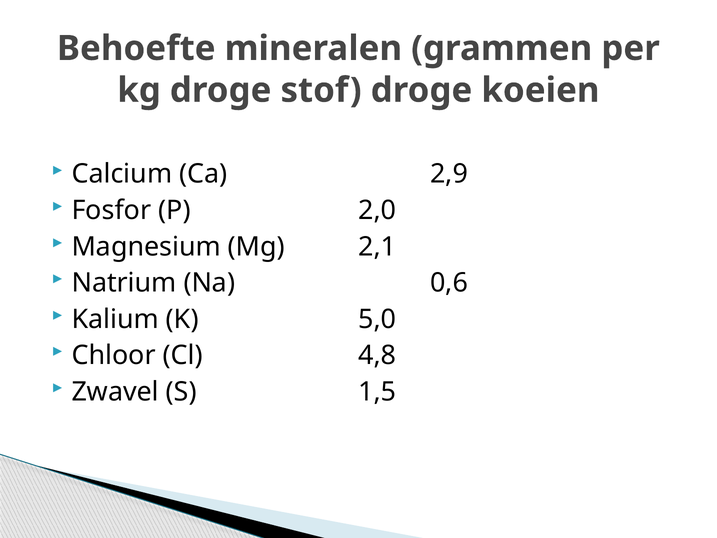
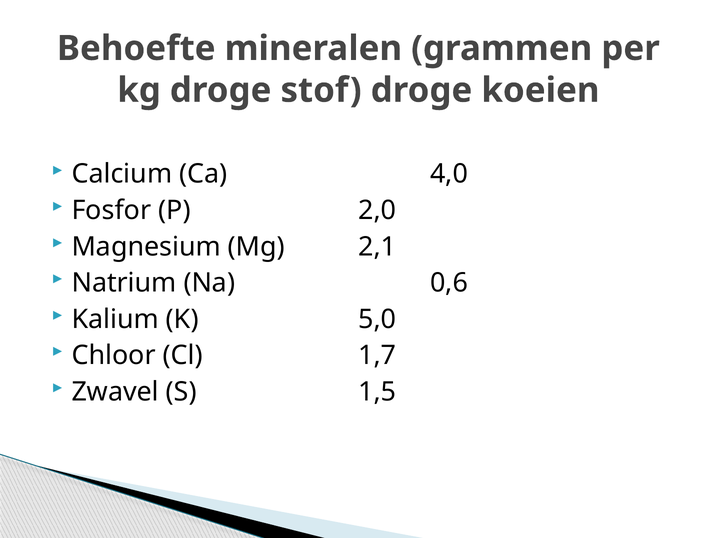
2,9: 2,9 -> 4,0 (449, 174)
4,8: 4,8 -> 1,7 (377, 355)
